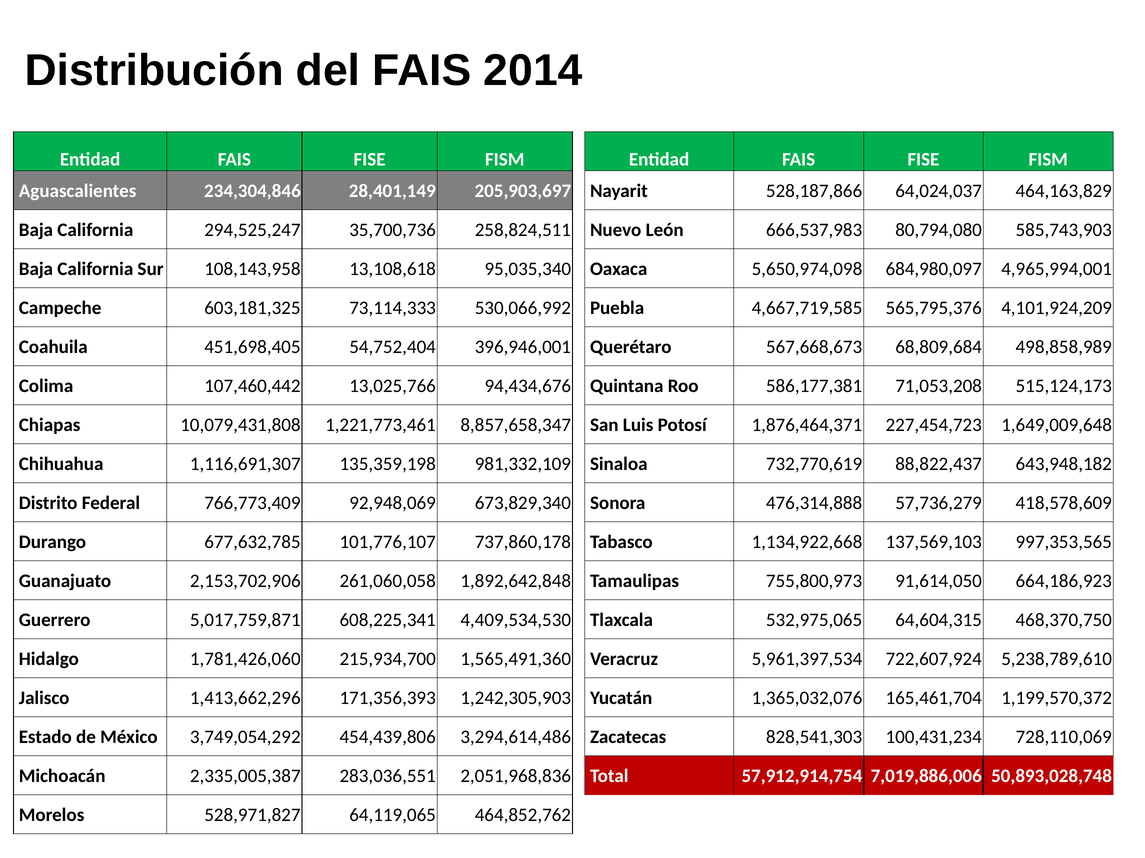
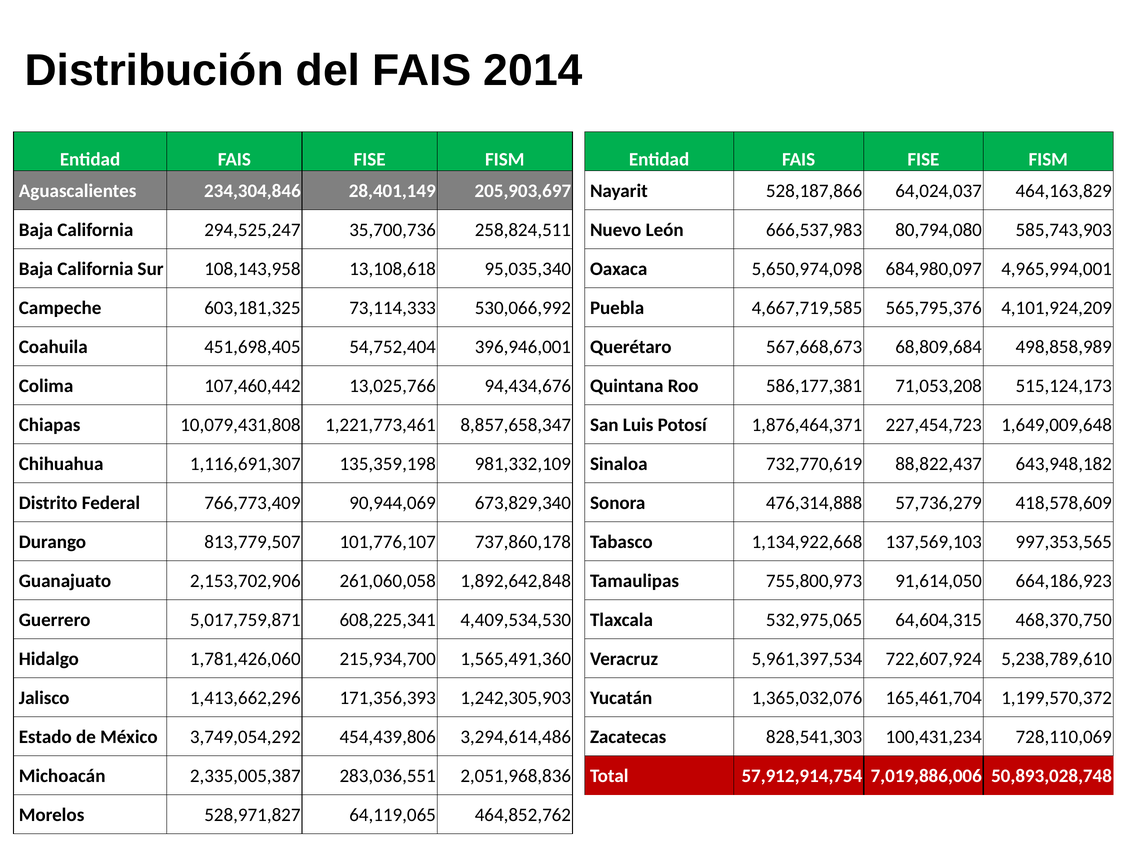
92,948,069: 92,948,069 -> 90,944,069 (393, 503)
677,632,785: 677,632,785 -> 813,779,507 (252, 542)
